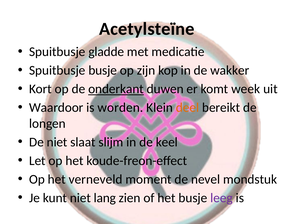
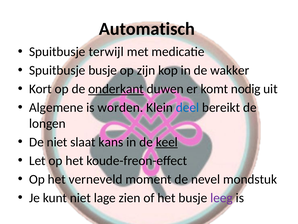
Acetylsteïne: Acetylsteïne -> Automatisch (147, 29)
gladde: gladde -> terwijl (106, 52)
week: week -> nodig (246, 89)
Waardoor: Waardoor -> Algemene (56, 107)
deel colour: orange -> blue (187, 107)
slijm: slijm -> kans (111, 142)
keel underline: none -> present (167, 142)
lang: lang -> lage (105, 197)
